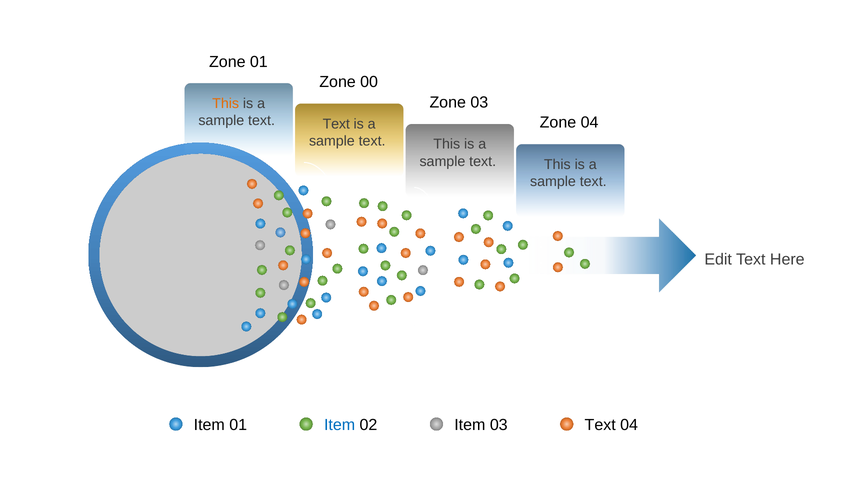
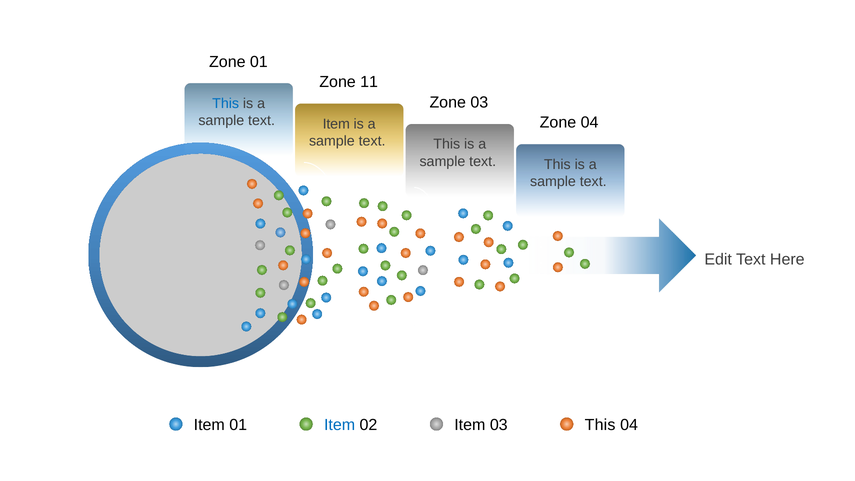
00: 00 -> 11 (369, 82)
This colour: orange -> blue (226, 103)
Text: Text -> Item (336, 124)
03 Text: Text -> This (600, 425)
